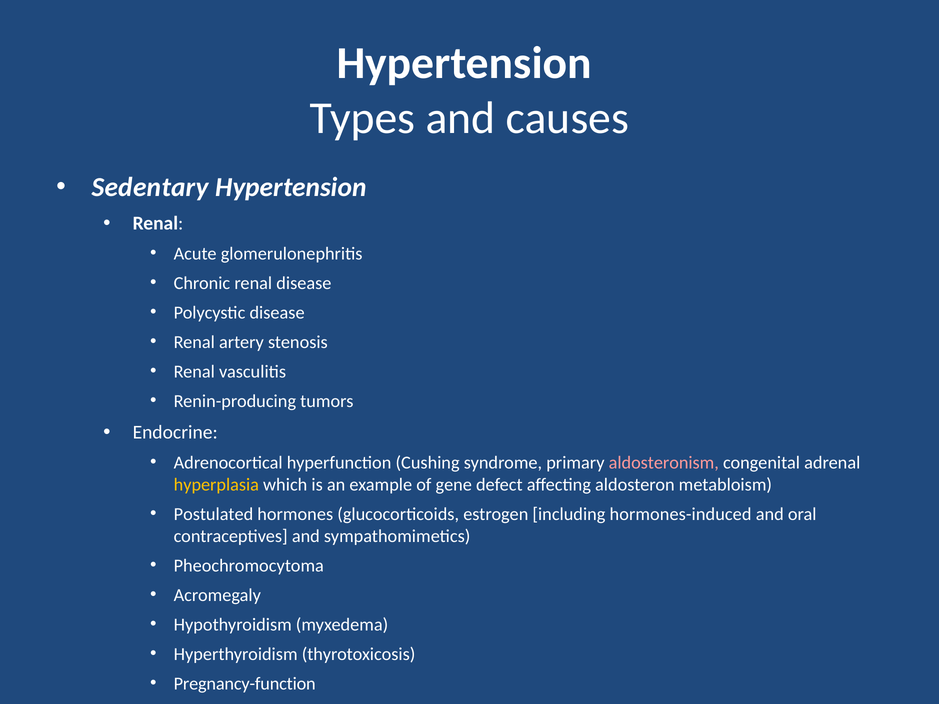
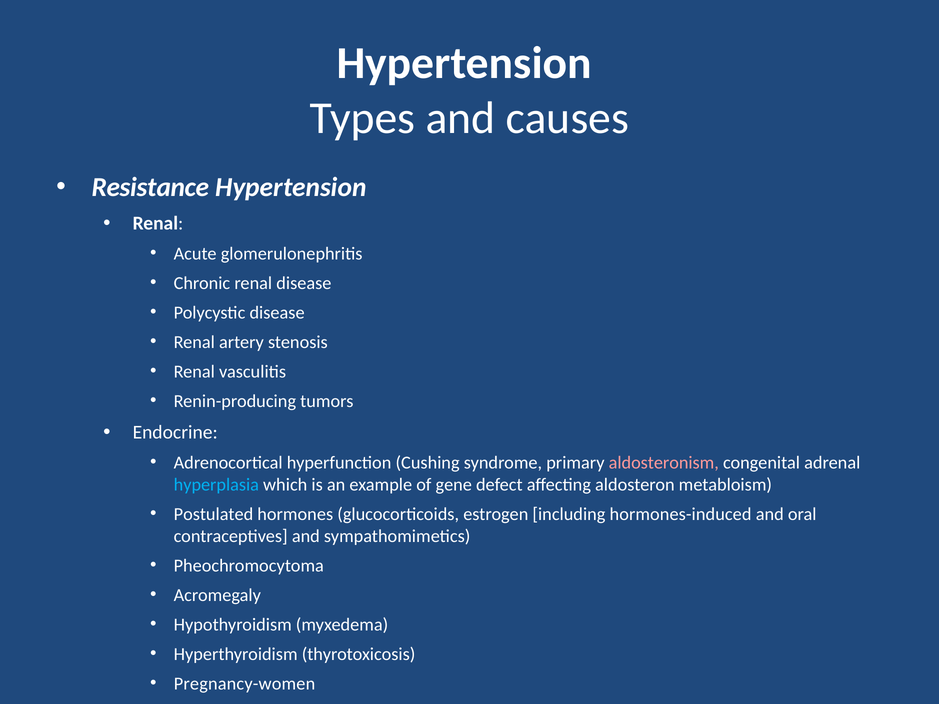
Sedentary: Sedentary -> Resistance (150, 187)
hyperplasia colour: yellow -> light blue (216, 485)
Pregnancy-function: Pregnancy-function -> Pregnancy-women (245, 684)
